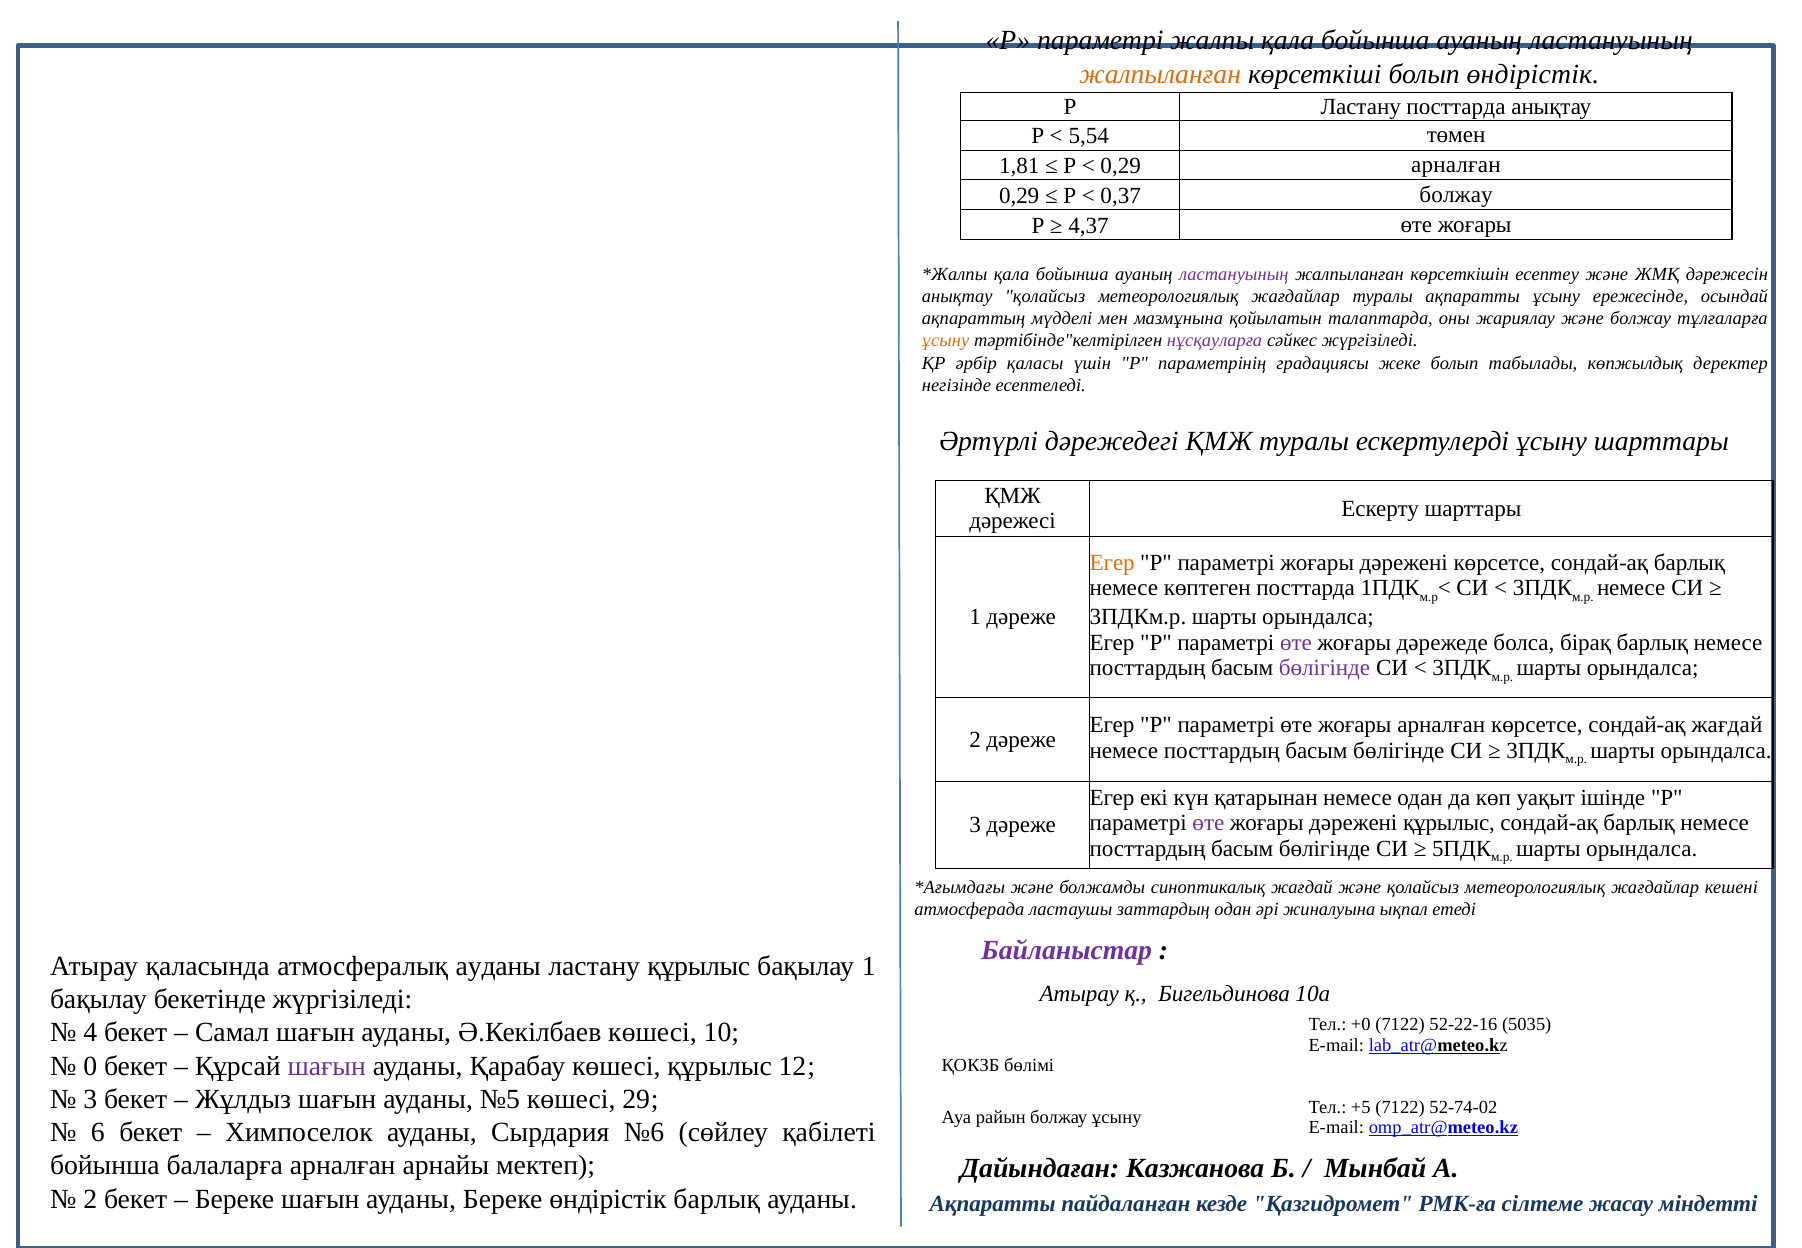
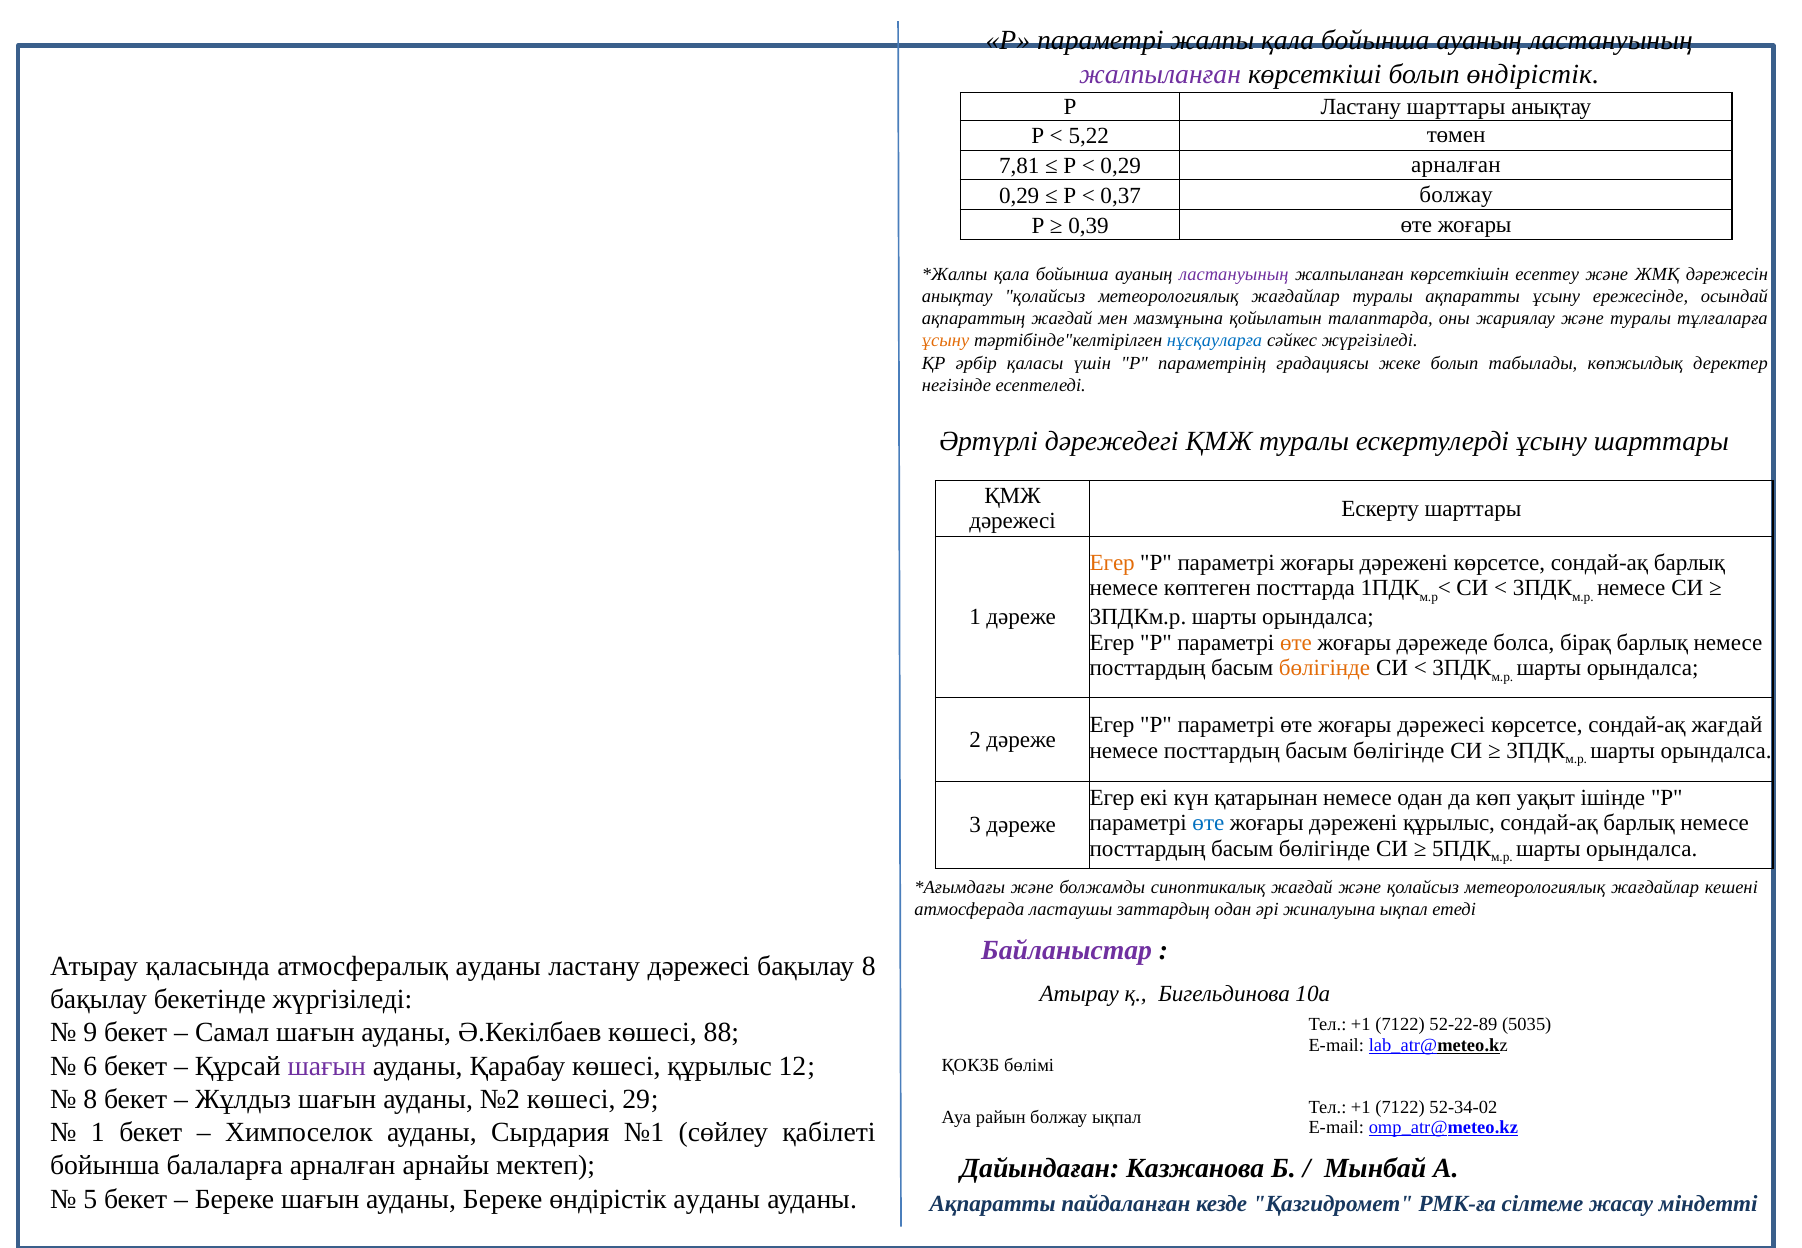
жалпыланған colour: orange -> purple (1160, 74)
Ластану посттарда: посттарда -> шарттары (1456, 106)
5,54: 5,54 -> 5,22 (1089, 136)
1,81: 1,81 -> 7,81 (1019, 166)
4,37: 4,37 -> 0,39 (1088, 225)
ақпараттың мүдделі: мүдделі -> жағдай (1062, 319)
және болжау: болжау -> туралы (1641, 319)
нұсқауларға colour: purple -> blue (1215, 341)
өте colour: purple -> orange (1296, 642)
бөлігінде colour: purple -> orange (1325, 668)
жоғары арналған: арналған -> дәрежесі (1441, 725)
өте colour: purple -> blue (1208, 823)
ластану құрылыс: құрылыс -> дәрежесі (699, 966)
бақылау 1: 1 -> 8 (869, 966)
+0: +0 -> +1 (1361, 1024)
52-22-16: 52-22-16 -> 52-22-89 (1463, 1024)
4: 4 -> 9 (90, 1032)
10: 10 -> 88 (721, 1032)
0: 0 -> 6 (90, 1066)
3: 3 -> 8 (90, 1099)
№5: №5 -> №2 (500, 1099)
+5: +5 -> +1 (1361, 1107)
52-74-02: 52-74-02 -> 52-34-02 (1463, 1107)
болжау ұсыну: ұсыну -> ықпал (1117, 1117)
6: 6 -> 1 (98, 1132)
№6: №6 -> №1 (644, 1132)
2: 2 -> 5 (90, 1199)
өндірістік барлық: барлық -> ауданы (717, 1199)
